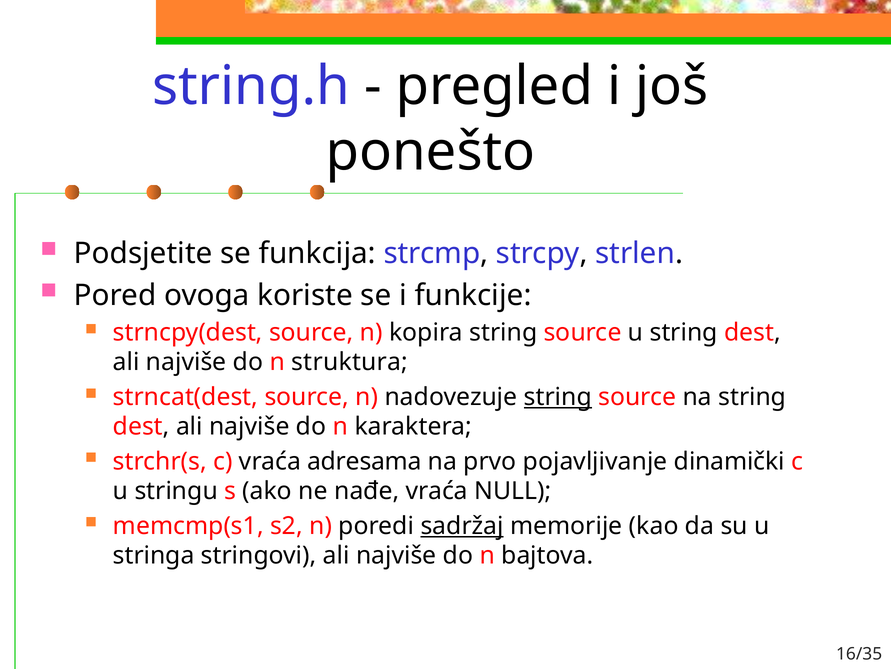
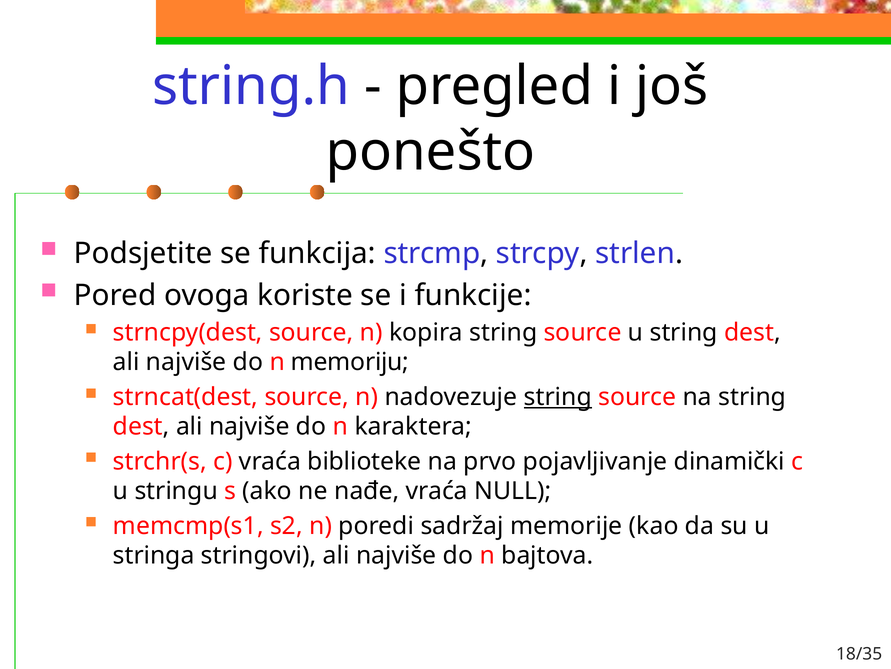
struktura: struktura -> memoriju (350, 362)
adresama: adresama -> biblioteke (364, 461)
sadržaj underline: present -> none (462, 525)
16/35: 16/35 -> 18/35 (859, 653)
